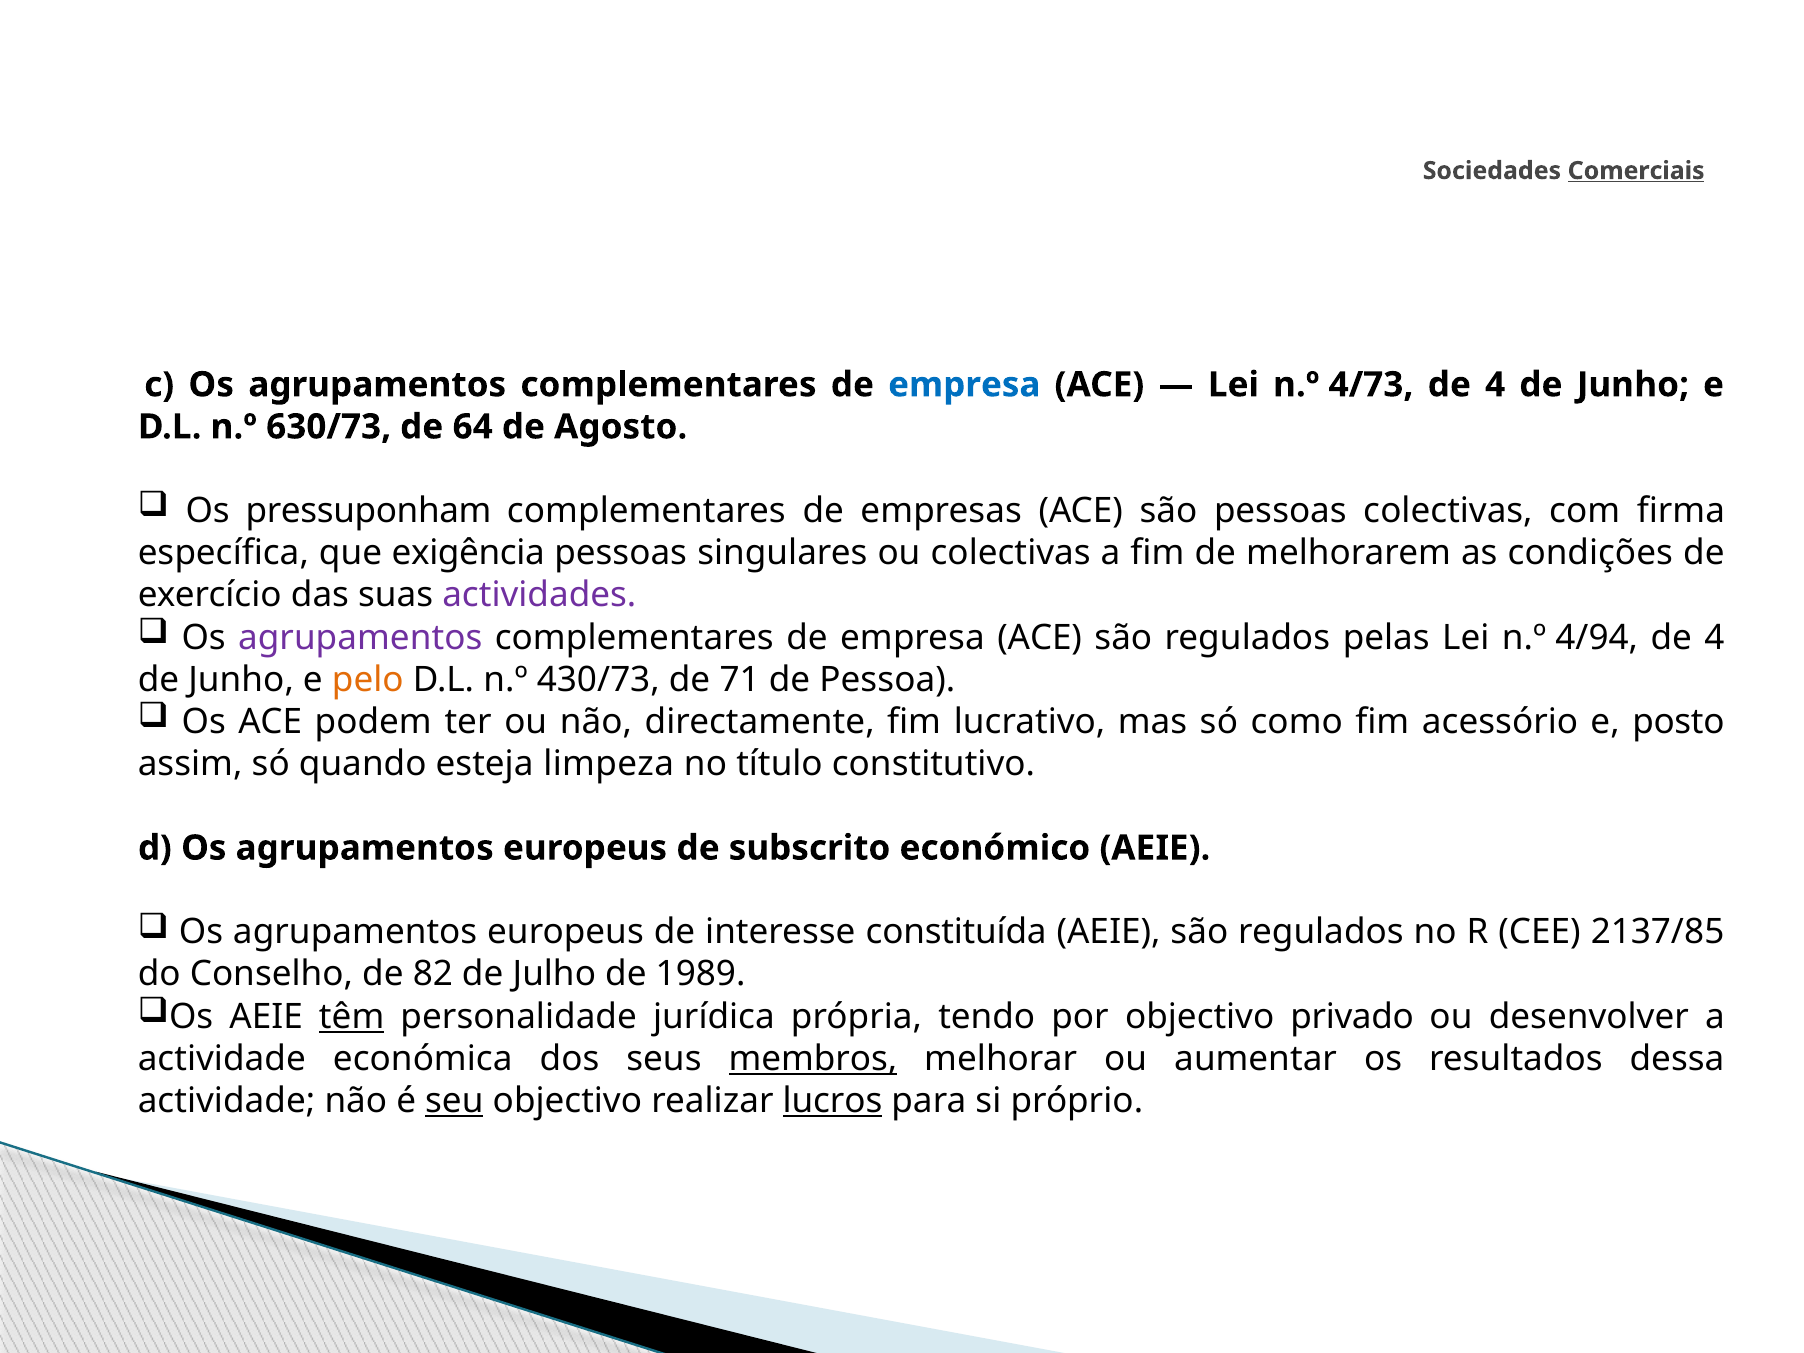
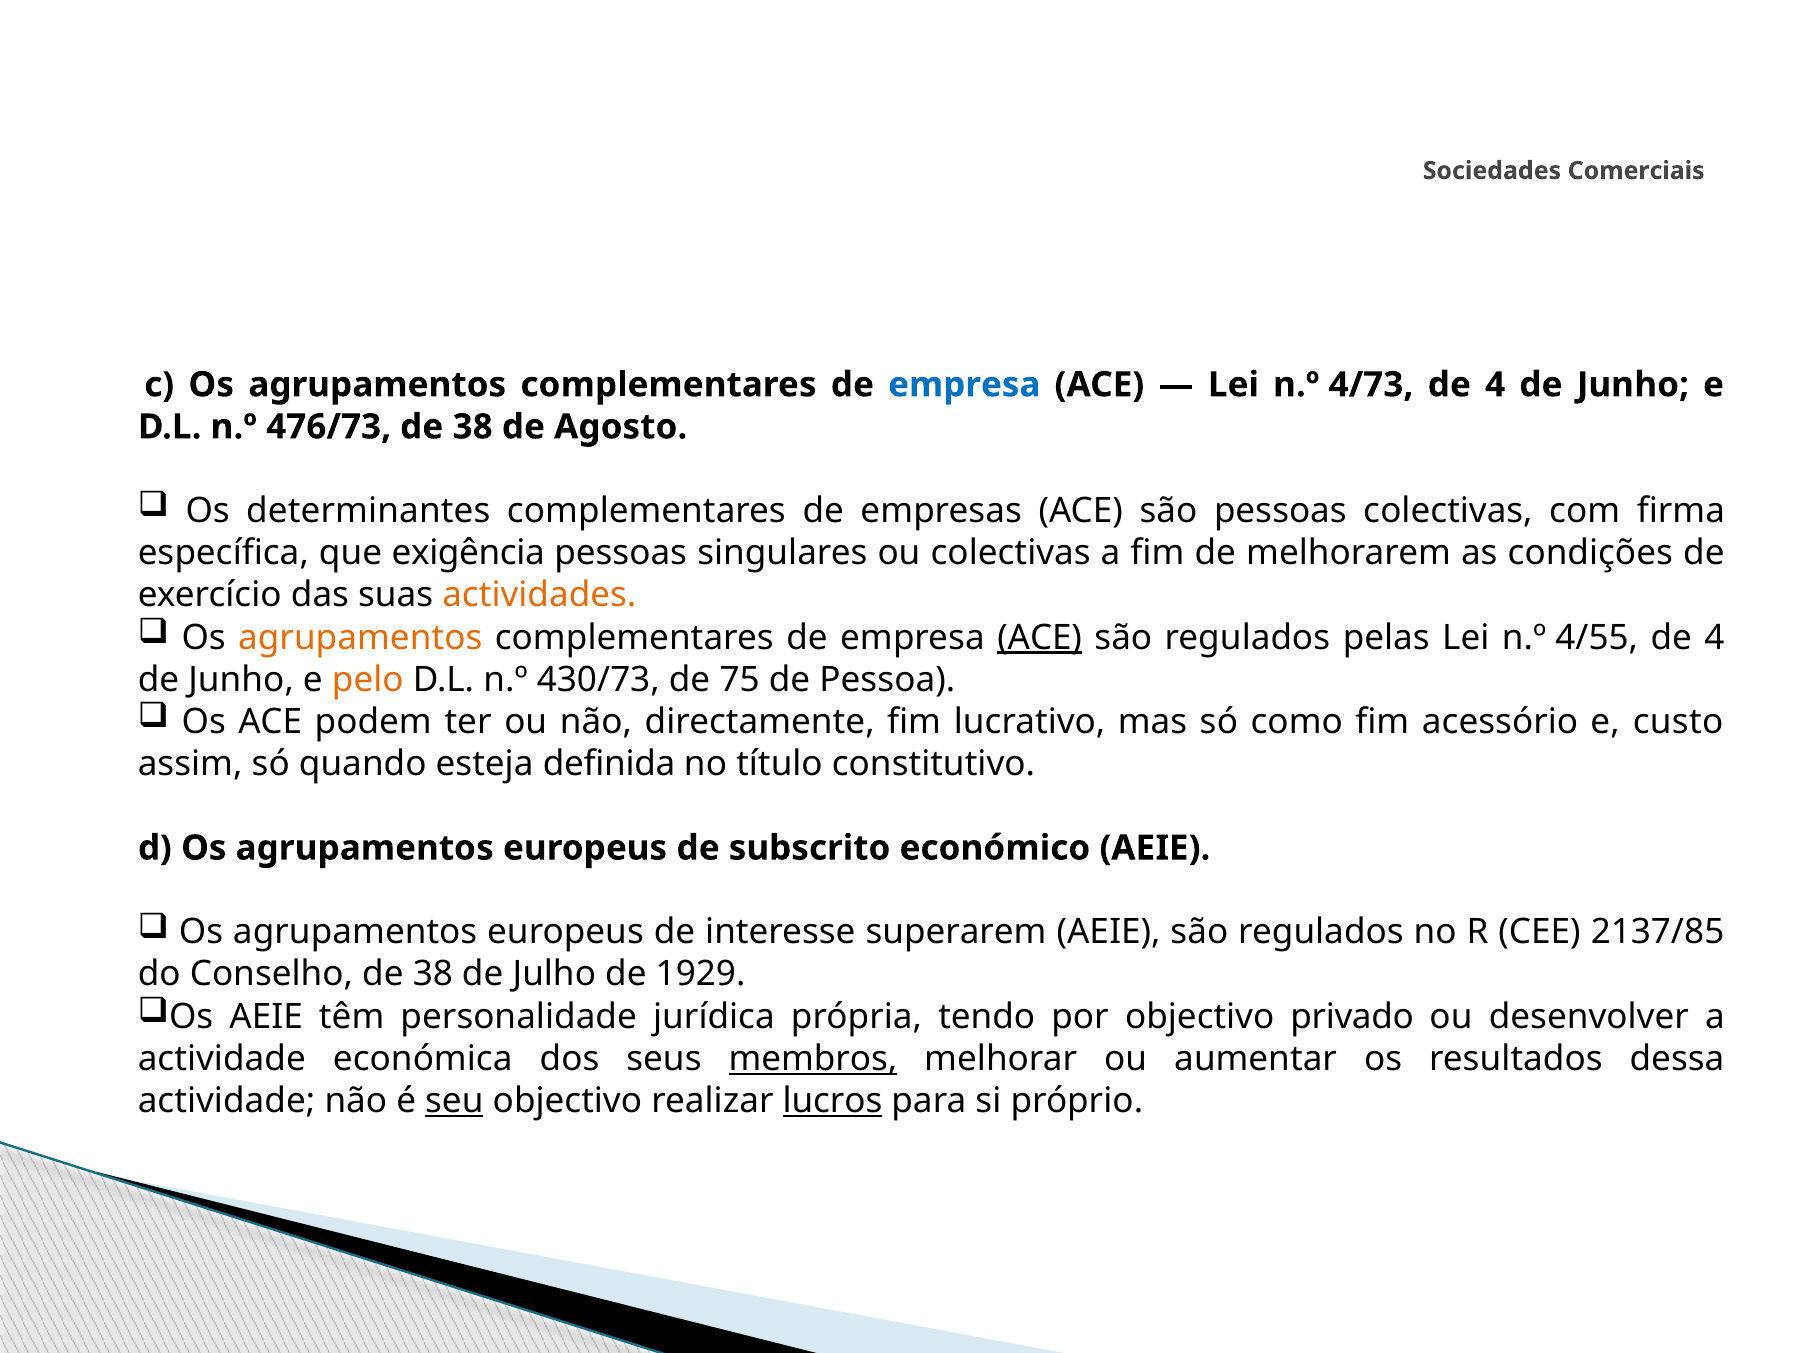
Comerciais underline: present -> none (1636, 171)
630/73: 630/73 -> 476/73 (329, 427)
64: 64 -> 38 (473, 427)
pressuponham: pressuponham -> determinantes (368, 511)
actividades colour: purple -> orange (539, 595)
agrupamentos colour: purple -> orange (360, 637)
ACE underline: none -> present (1040, 637)
4/94: 4/94 -> 4/55 (1597, 637)
71: 71 -> 75 (740, 680)
posto: posto -> custo (1678, 722)
limpeza: limpeza -> definida (609, 764)
constituída: constituída -> superarem (956, 932)
Conselho de 82: 82 -> 38 (433, 974)
1989: 1989 -> 1929 (701, 974)
têm underline: present -> none (352, 1016)
